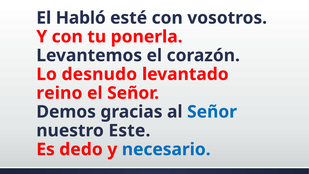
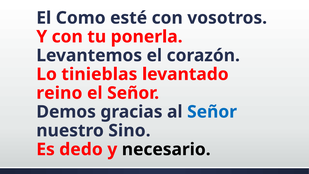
Habló: Habló -> Como (81, 18)
desnudo: desnudo -> tinieblas (99, 74)
Este: Este -> Sino (129, 130)
necesario colour: blue -> black (166, 149)
